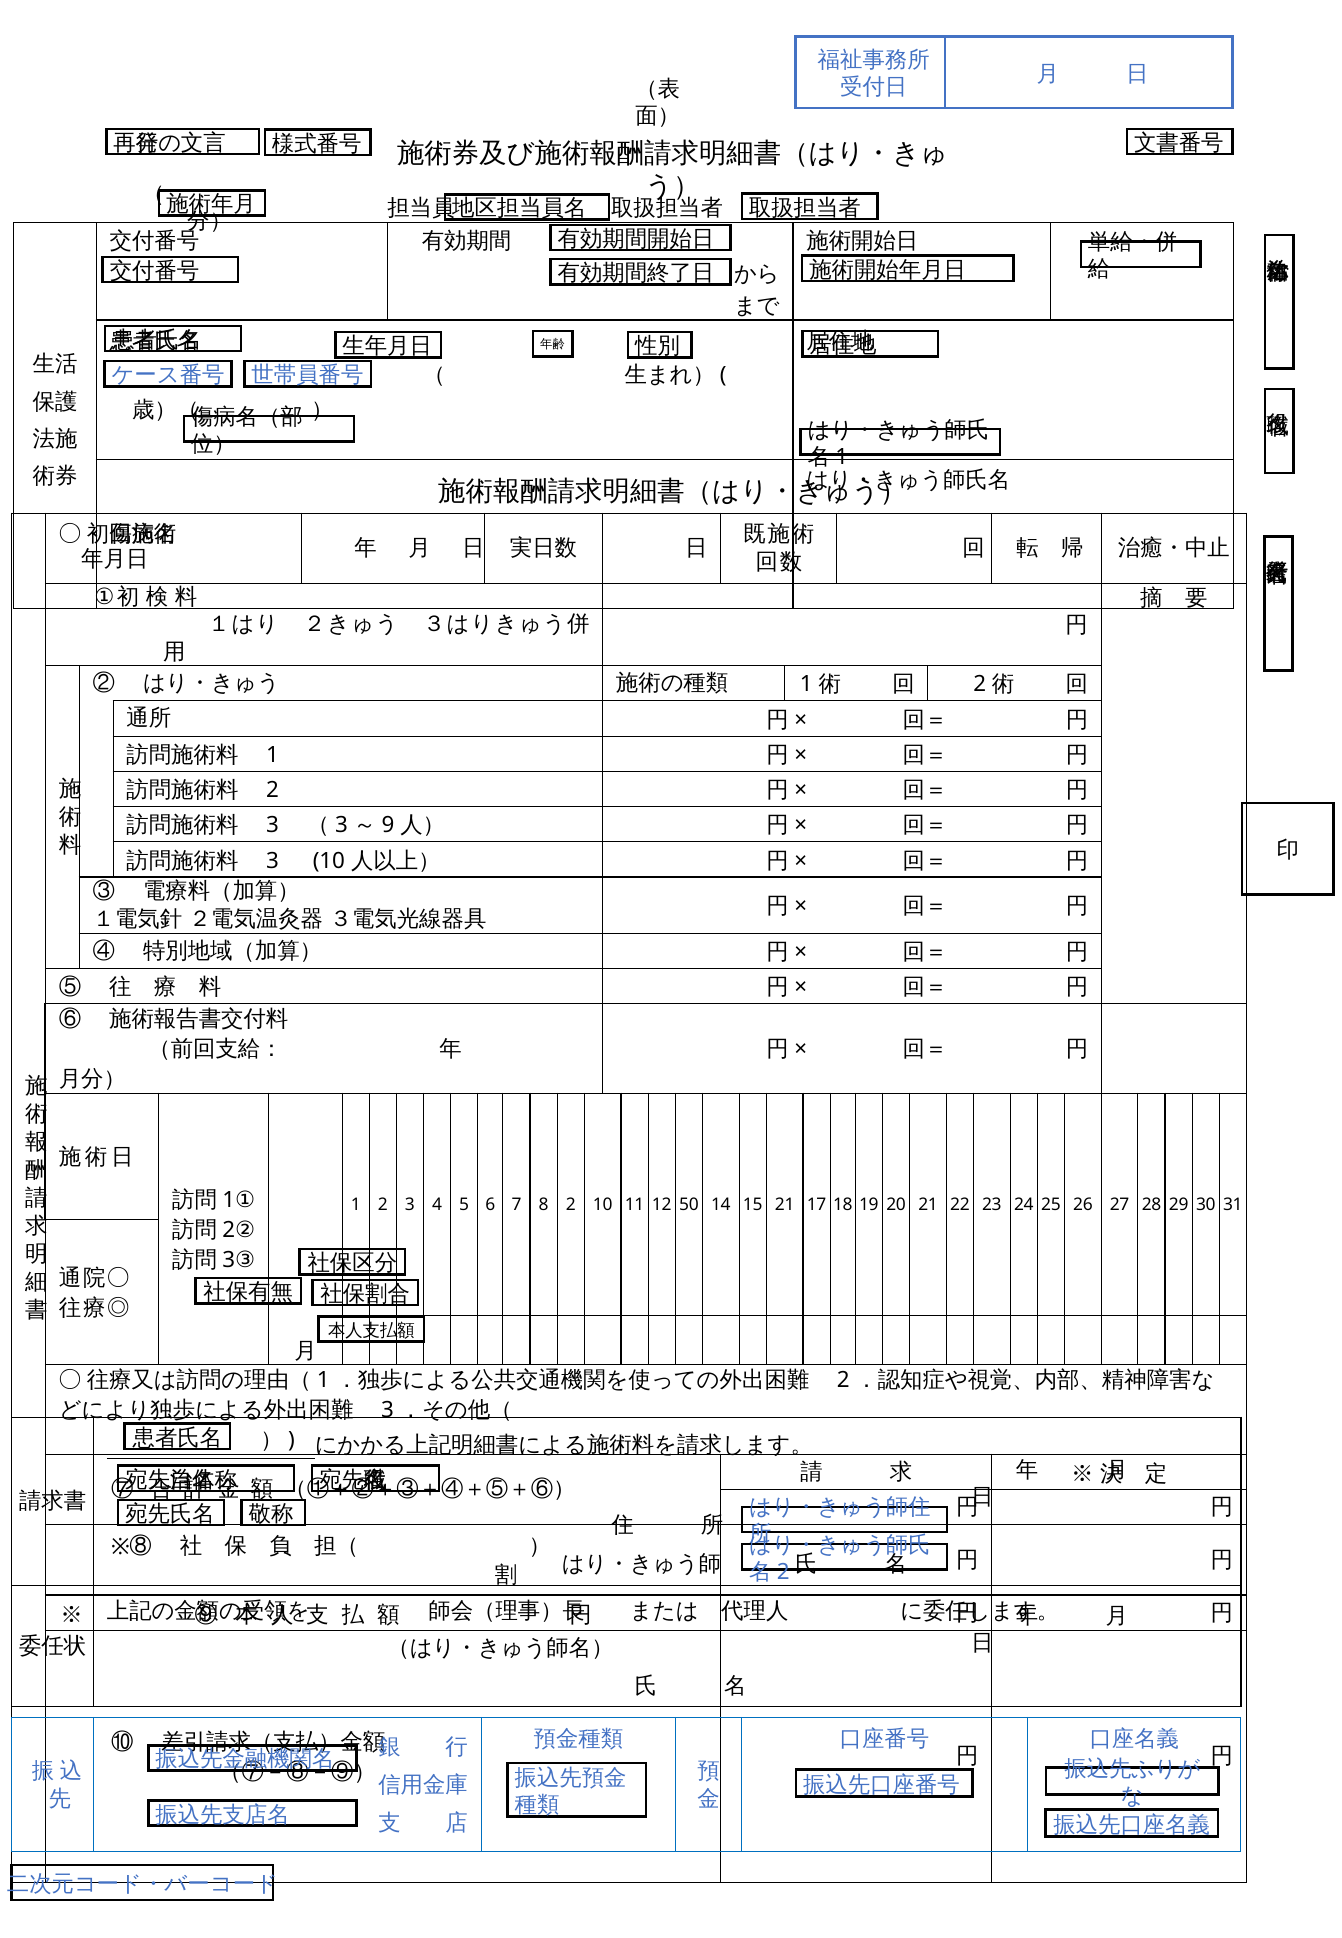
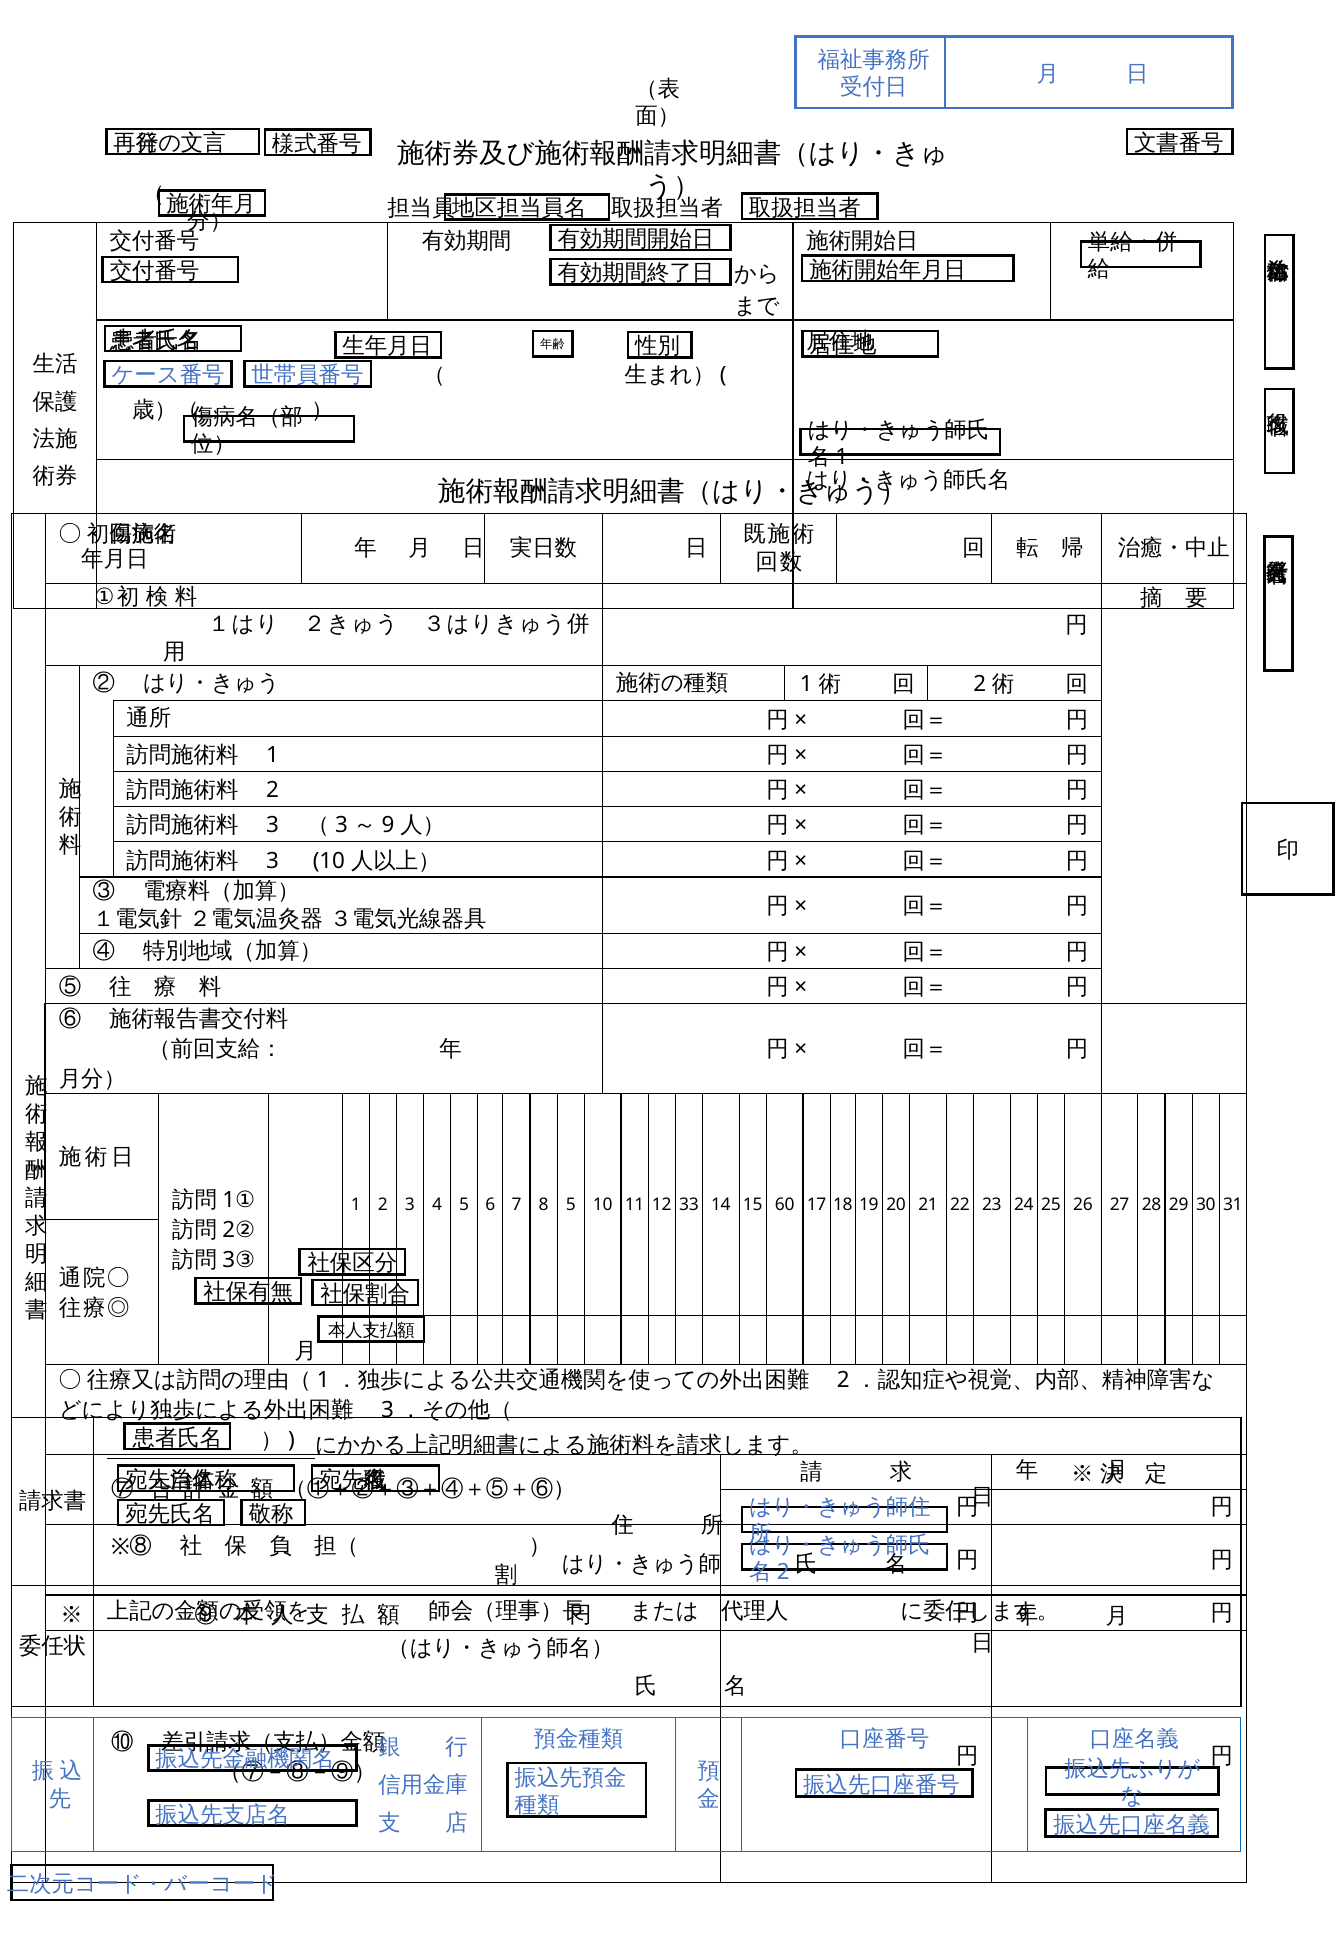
8 2: 2 -> 5 (571, 1206)
50: 50 -> 33 (689, 1206)
15 21: 21 -> 60 (785, 1206)
